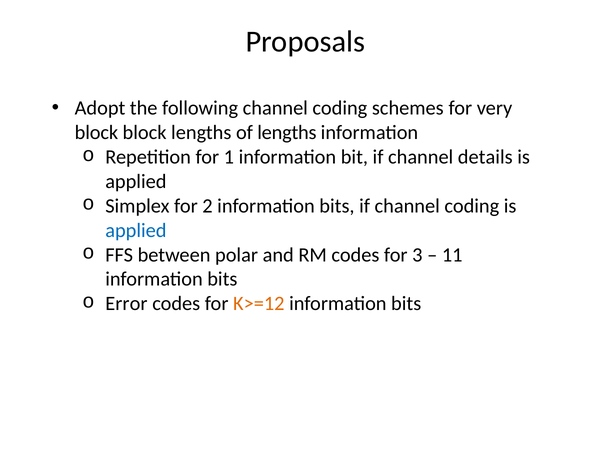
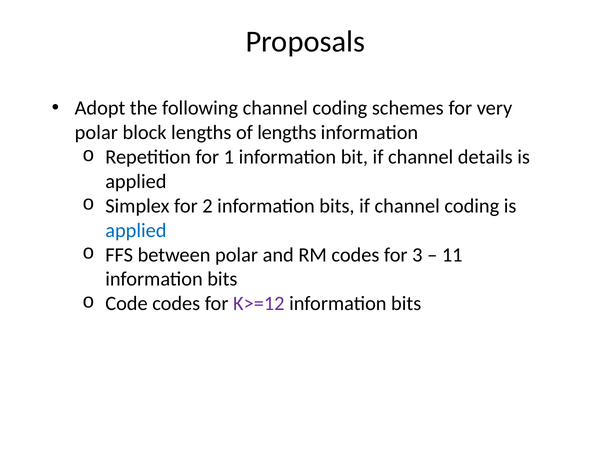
block: block -> polar (96, 133)
Error: Error -> Code (126, 304)
K>=12 colour: orange -> purple (259, 304)
